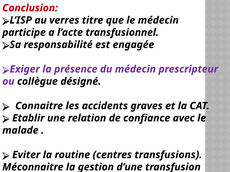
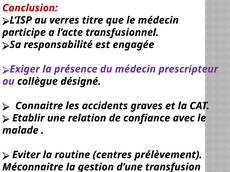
transfusions: transfusions -> prélèvement (168, 155)
